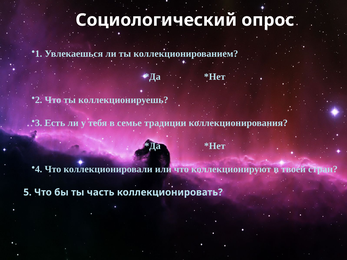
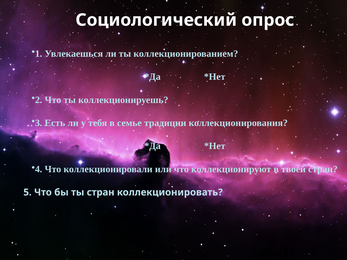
ты часть: часть -> стран (101, 192)
